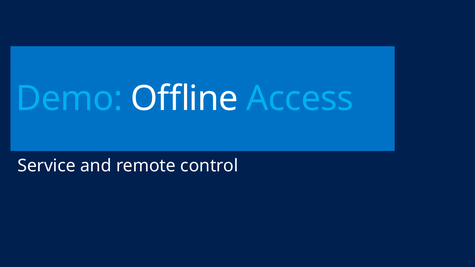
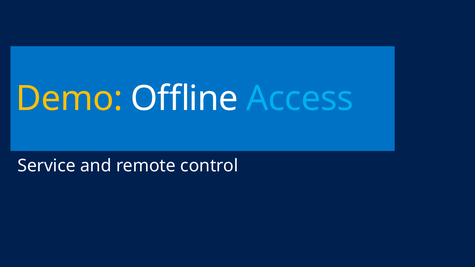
Demo colour: light blue -> yellow (69, 99)
